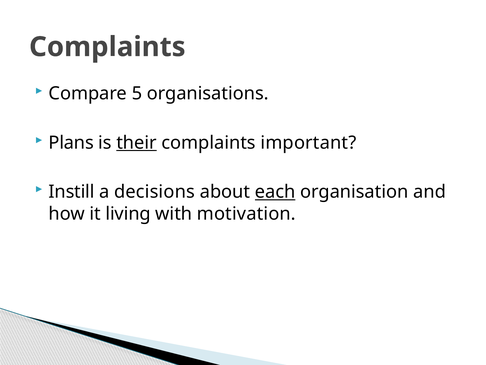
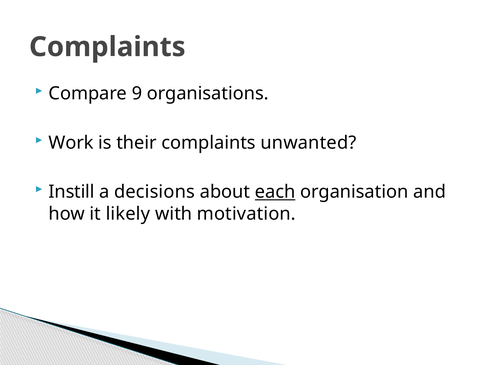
5: 5 -> 9 (137, 93)
Plans: Plans -> Work (71, 143)
their underline: present -> none (137, 143)
important: important -> unwanted (308, 143)
living: living -> likely (128, 214)
